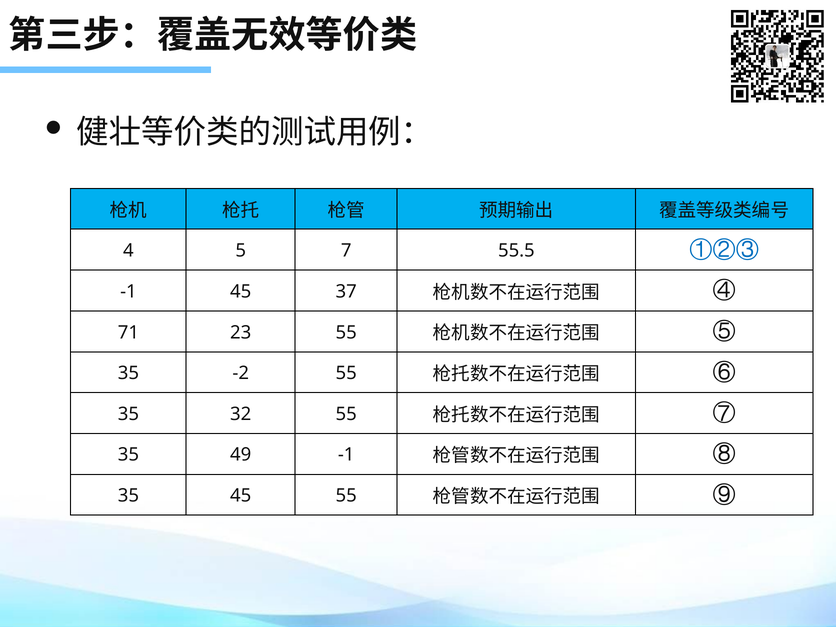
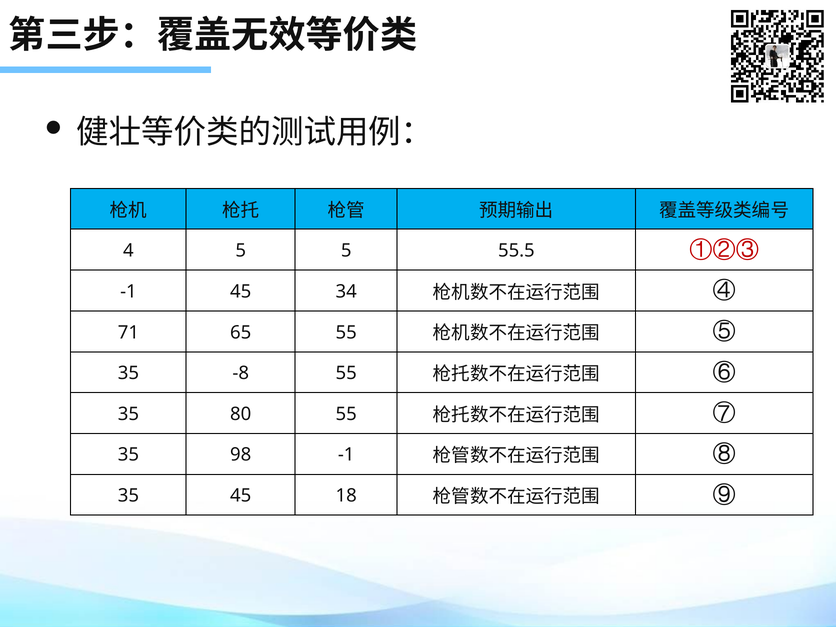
5 7: 7 -> 5 (346, 251)
①②③ colour: blue -> red (724, 250)
37: 37 -> 34 (346, 292)
23: 23 -> 65 (241, 332)
-2: -2 -> -8 (241, 373)
32: 32 -> 80 (241, 414)
49: 49 -> 98 (241, 455)
45 55: 55 -> 18 (346, 496)
